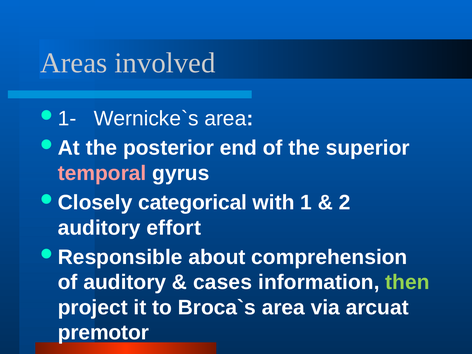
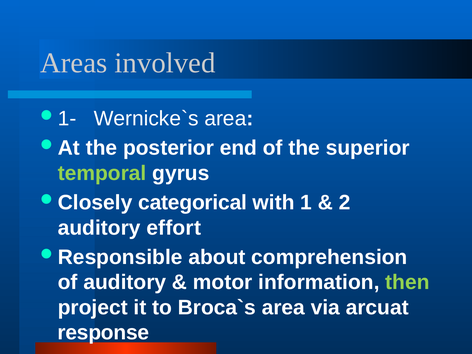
temporal colour: pink -> light green (102, 173)
cases: cases -> motor (223, 282)
premotor: premotor -> response (103, 333)
